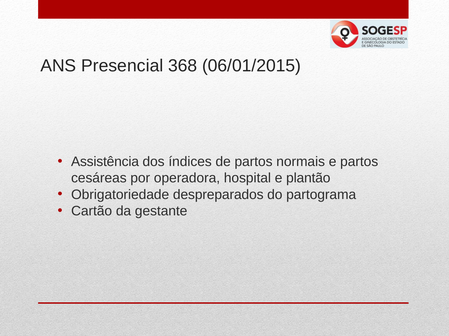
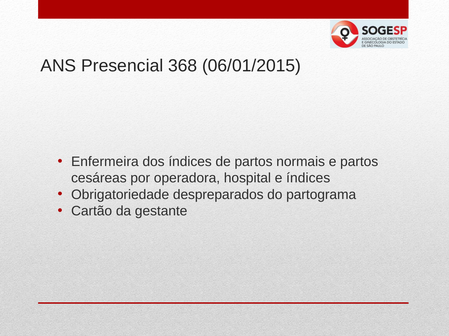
Assistência: Assistência -> Enfermeira (105, 162)
e plantão: plantão -> índices (308, 178)
